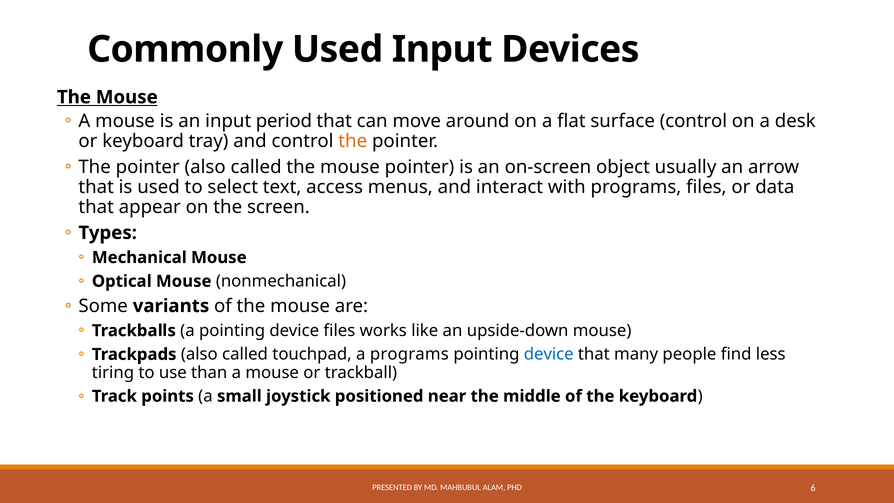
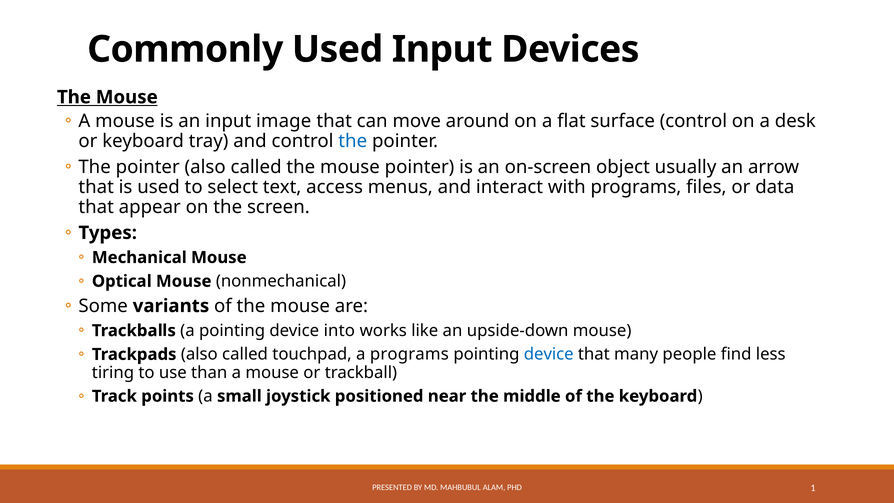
period: period -> image (284, 121)
the colour: orange -> blue (353, 141)
device files: files -> into (339, 331)
6: 6 -> 1 (813, 488)
